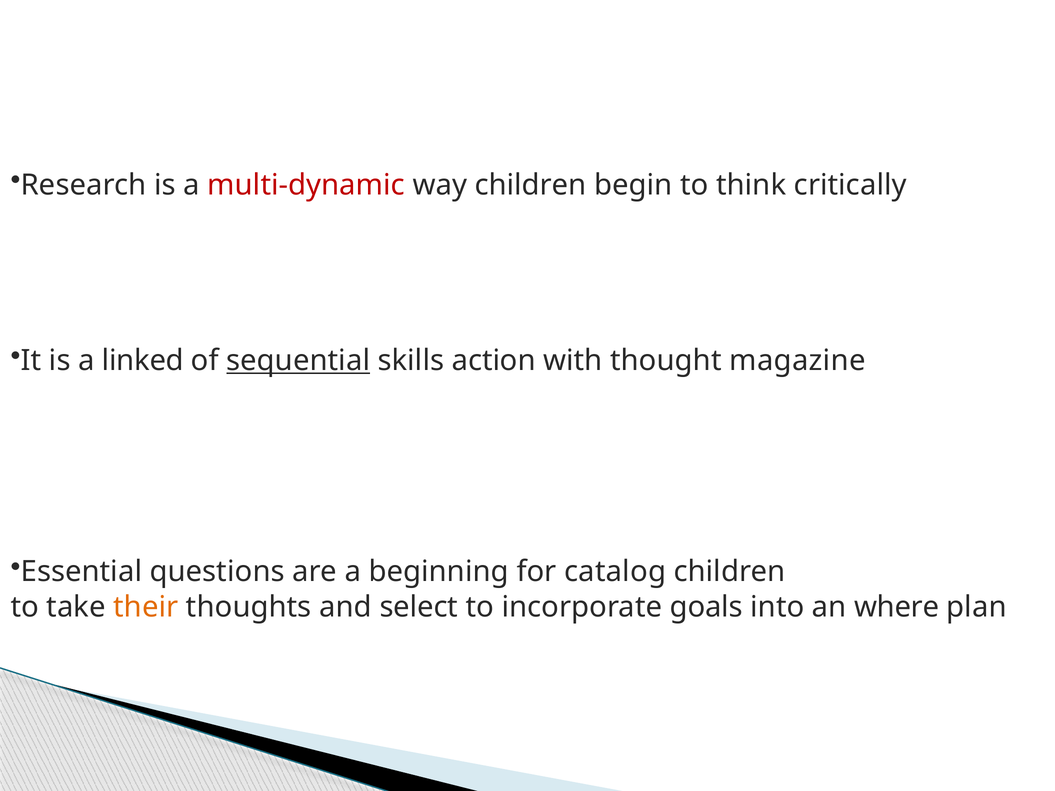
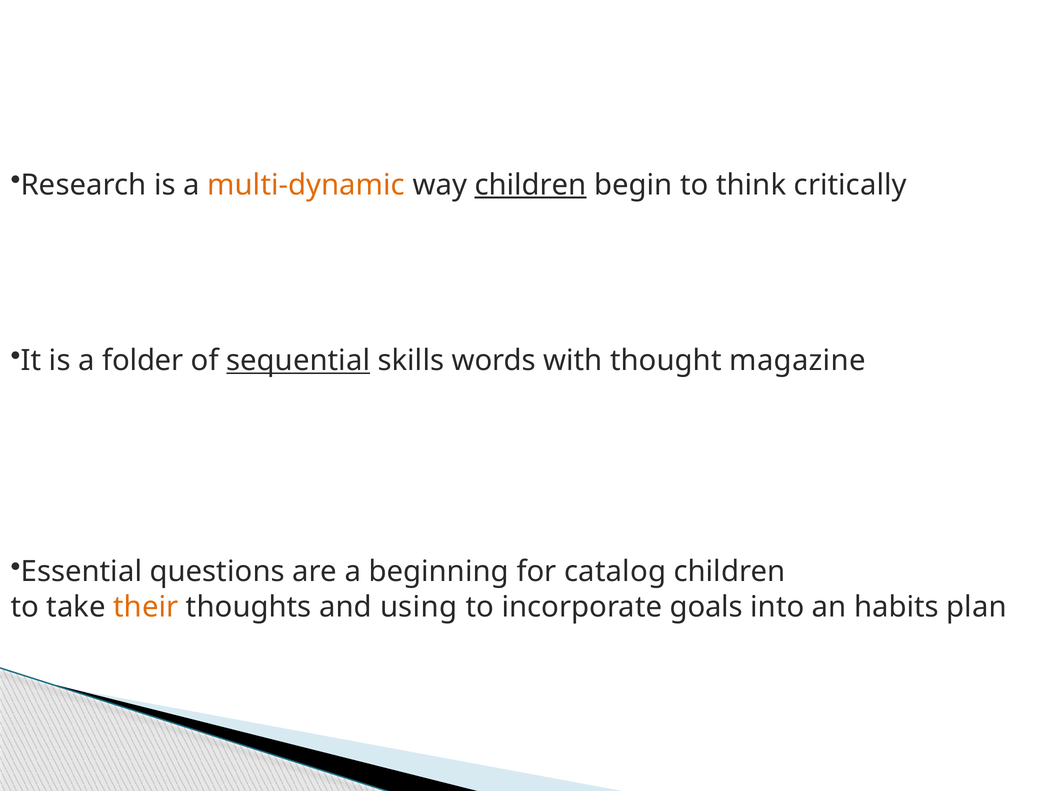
multi-dynamic colour: red -> orange (306, 185)
children underline: none -> present (531, 185)
linked: linked -> folder (143, 361)
action: action -> words (494, 361)
select: select -> using (419, 607)
where: where -> habits (897, 607)
